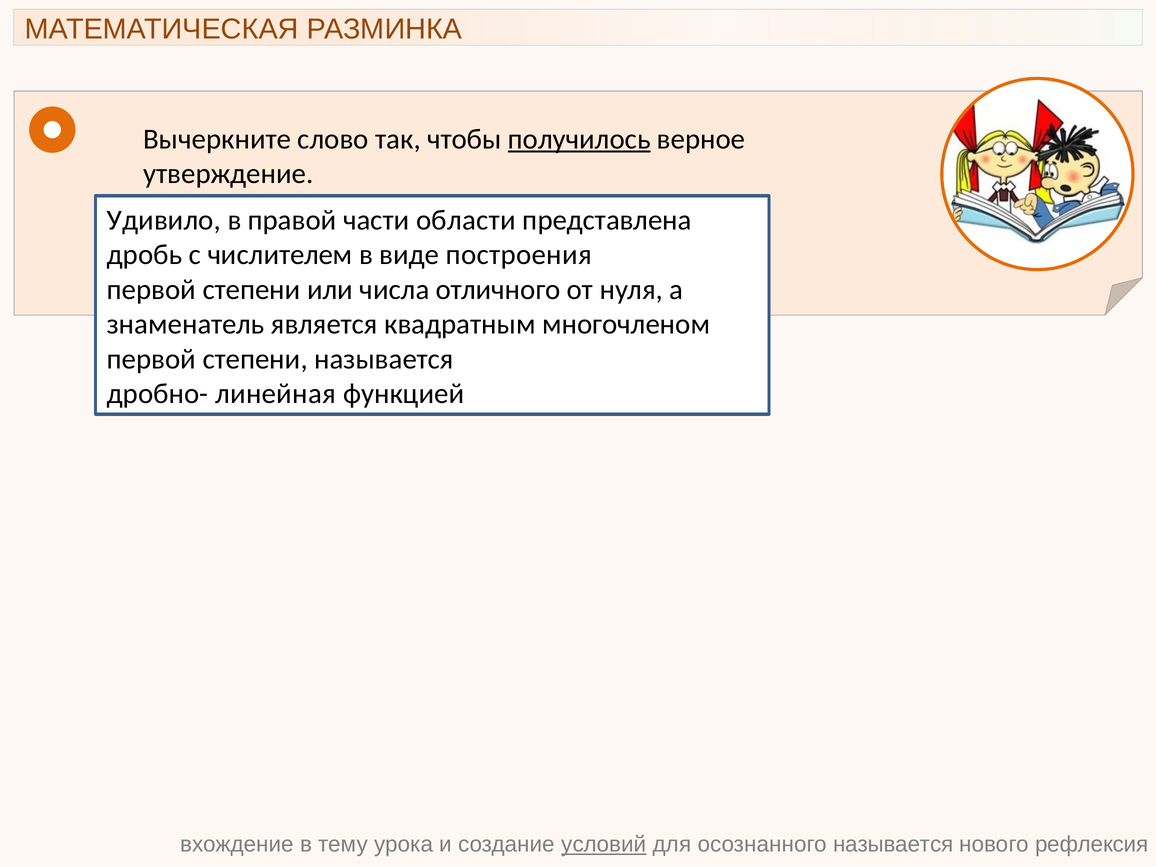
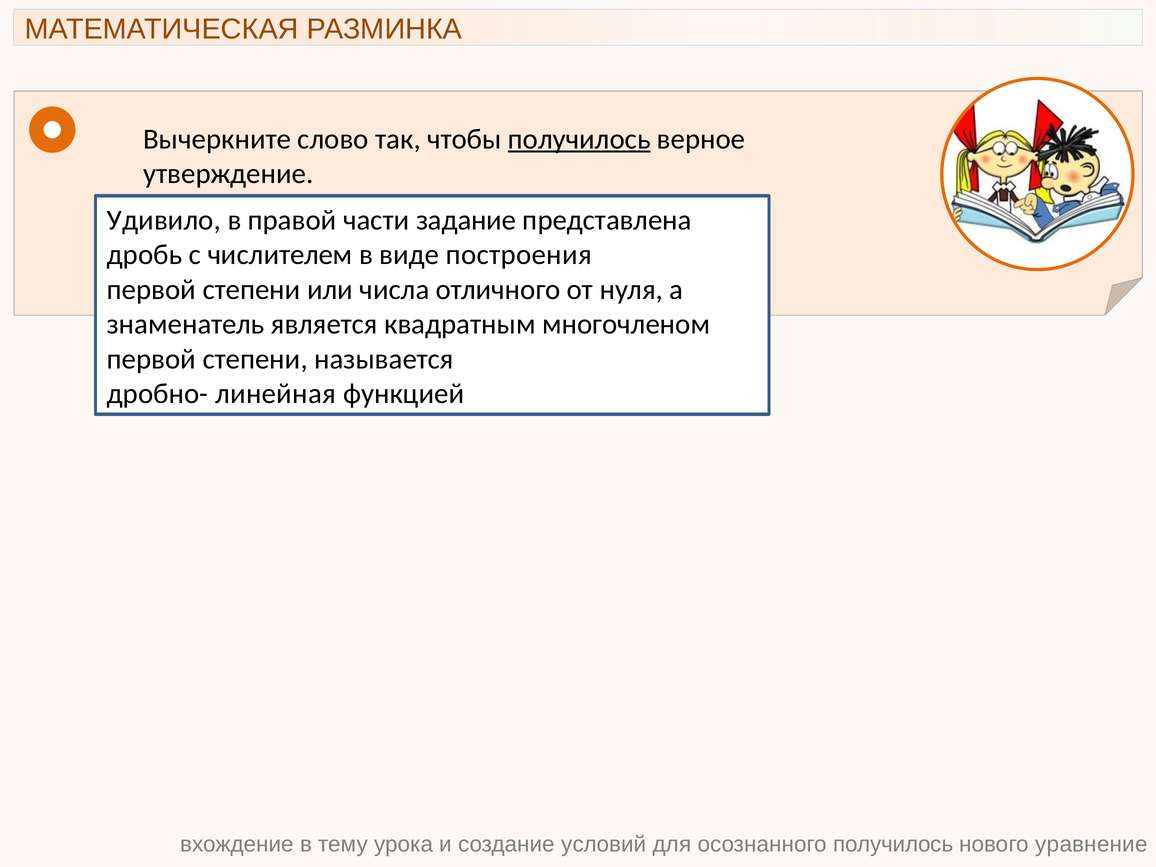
области: области -> задание (466, 220)
условий underline: present -> none (604, 845)
осознанного называется: называется -> получилось (893, 845)
рефлексия: рефлексия -> уравнение (1092, 845)
